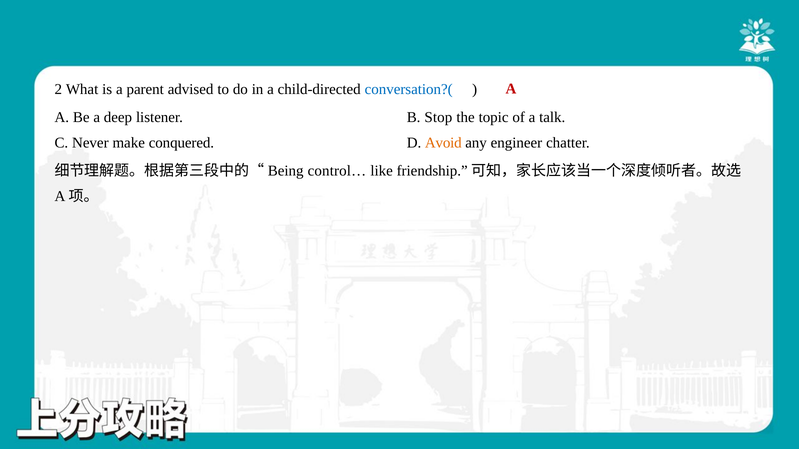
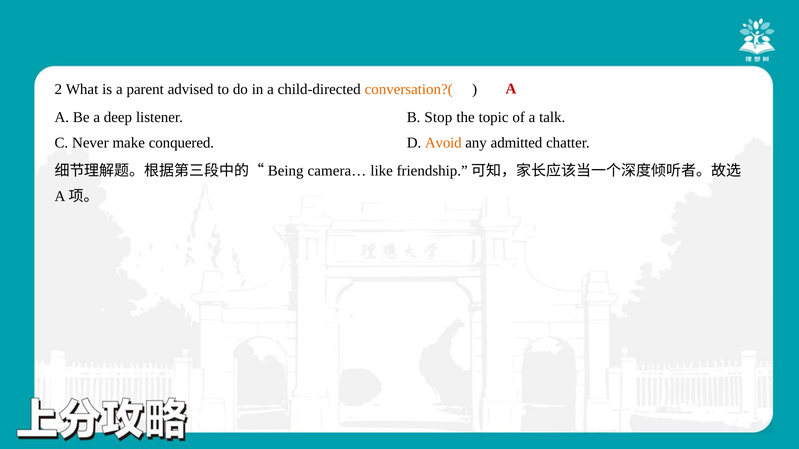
conversation?( colour: blue -> orange (409, 89)
engineer: engineer -> admitted (517, 143)
control…: control… -> camera… (337, 171)
